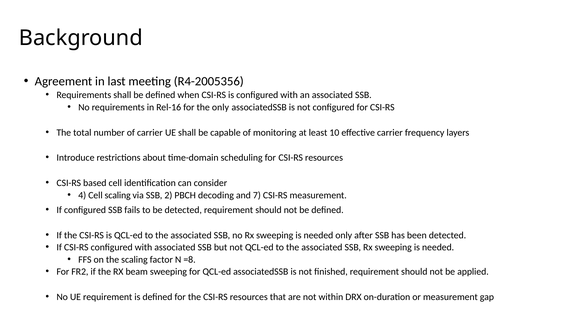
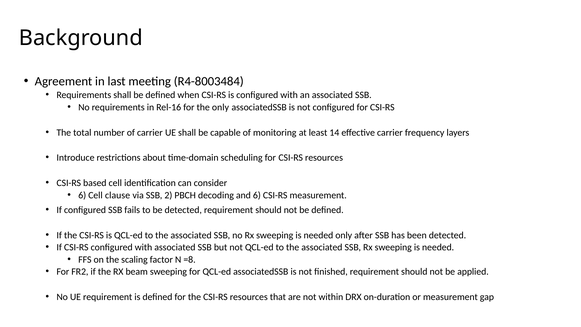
R4-2005356: R4-2005356 -> R4-8003484 (209, 81)
10: 10 -> 14 (334, 132)
4: 4 -> 6 (82, 195)
Cell scaling: scaling -> clause (118, 195)
and 7: 7 -> 6 (257, 195)
